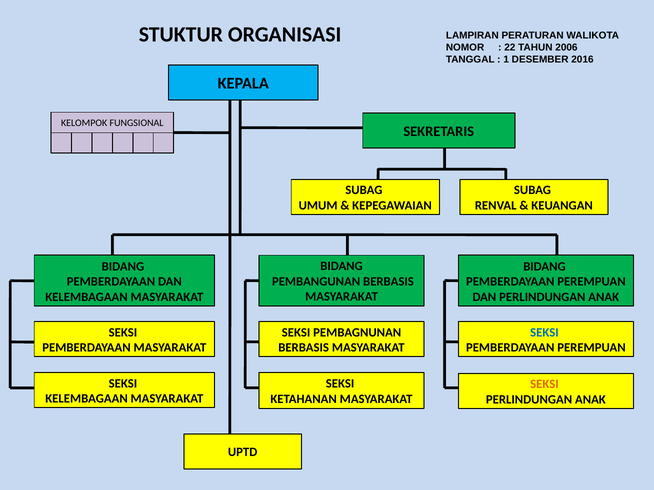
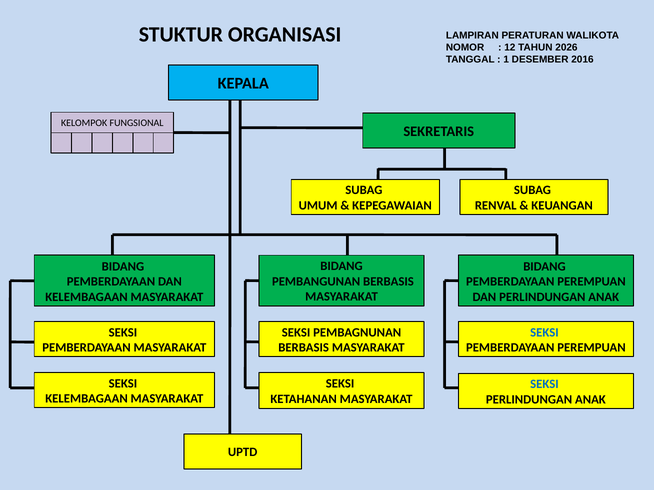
22: 22 -> 12 (510, 48)
2006: 2006 -> 2026 (566, 48)
SEKSI colour: orange -> blue (544, 384)
